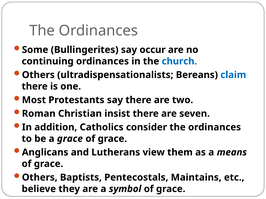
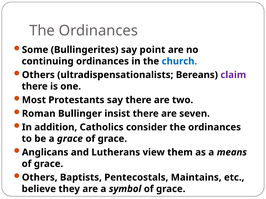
occur: occur -> point (152, 50)
claim colour: blue -> purple (233, 75)
Christian: Christian -> Bullinger (80, 114)
